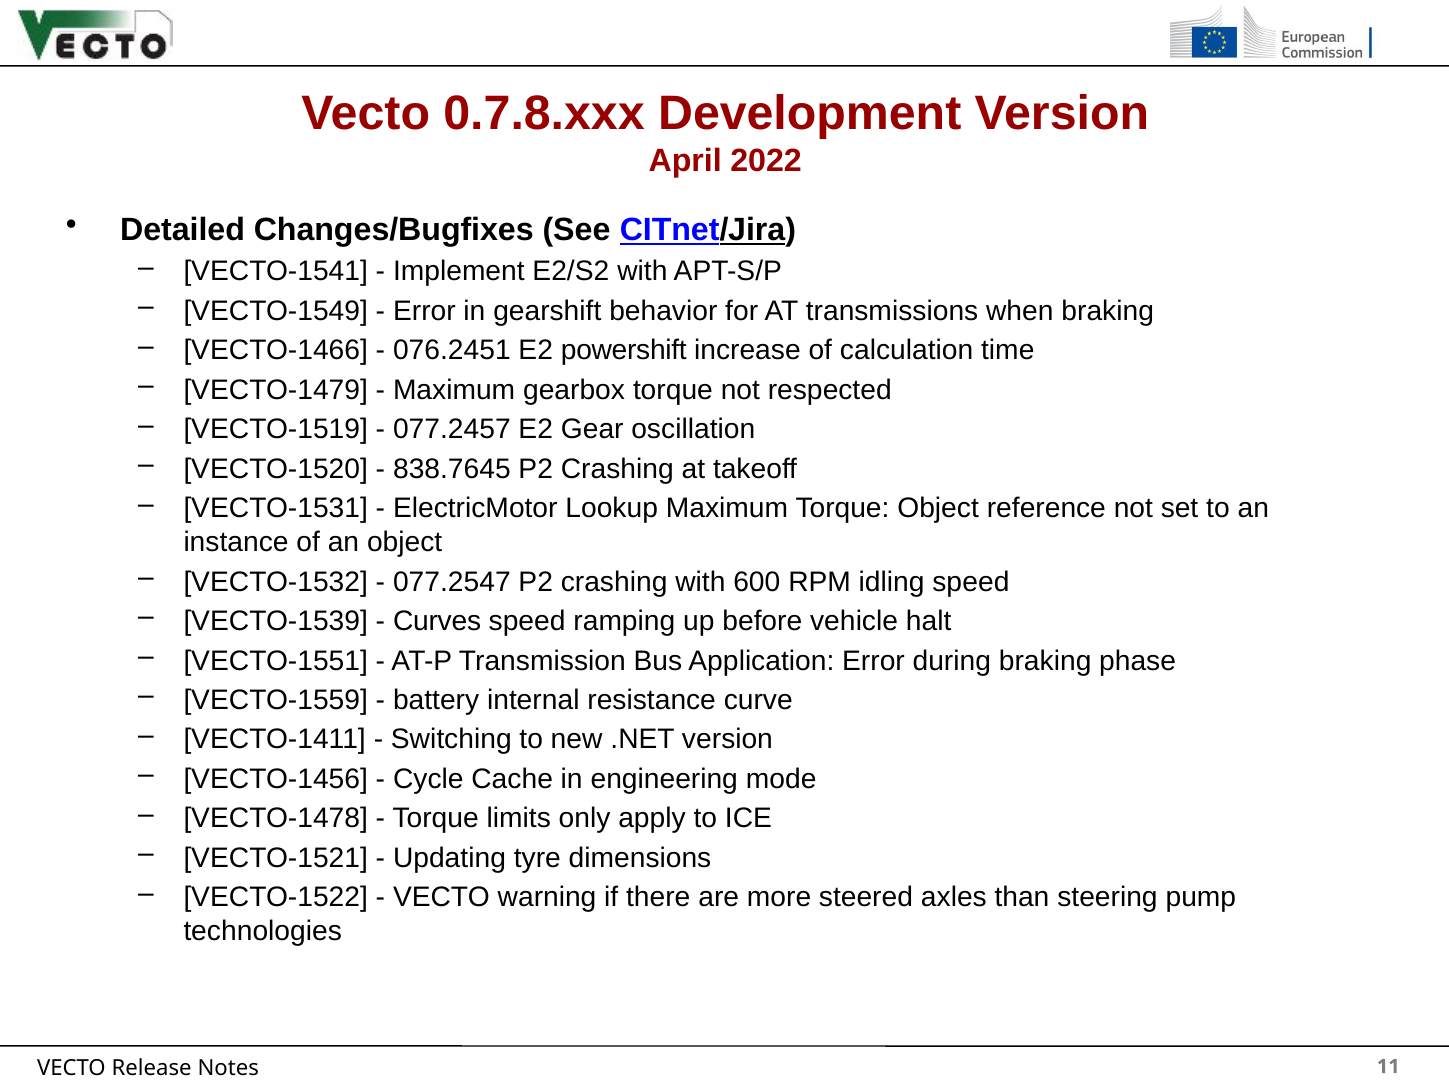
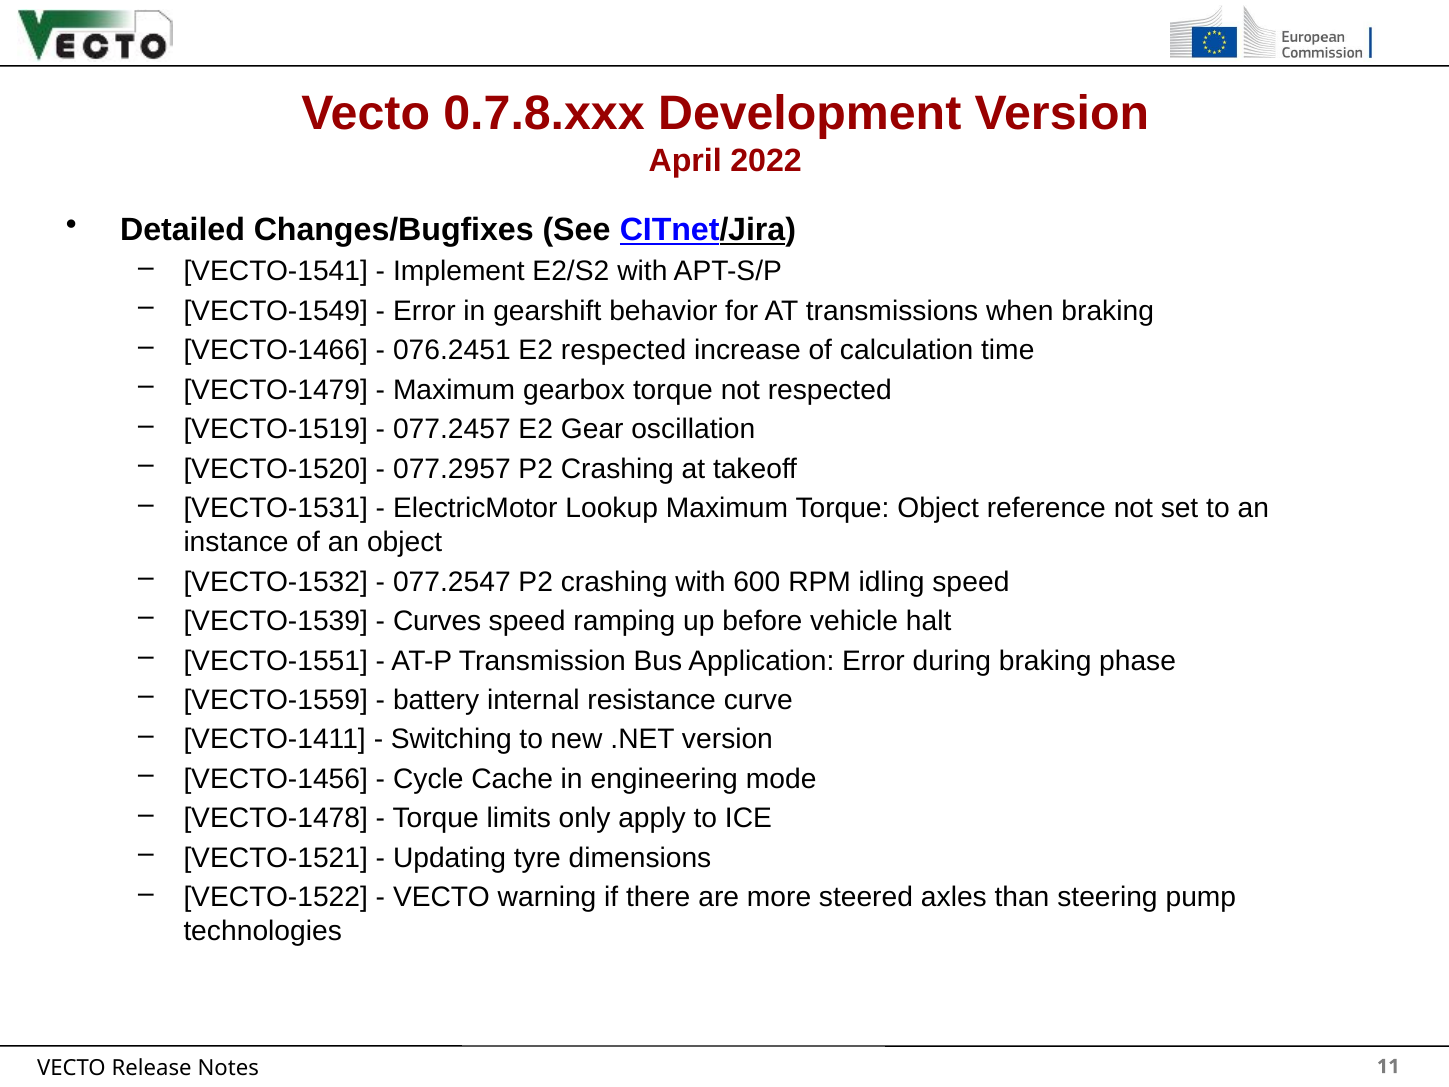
E2 powershift: powershift -> respected (624, 350)
838.7645: 838.7645 -> 077.2957 (452, 469)
